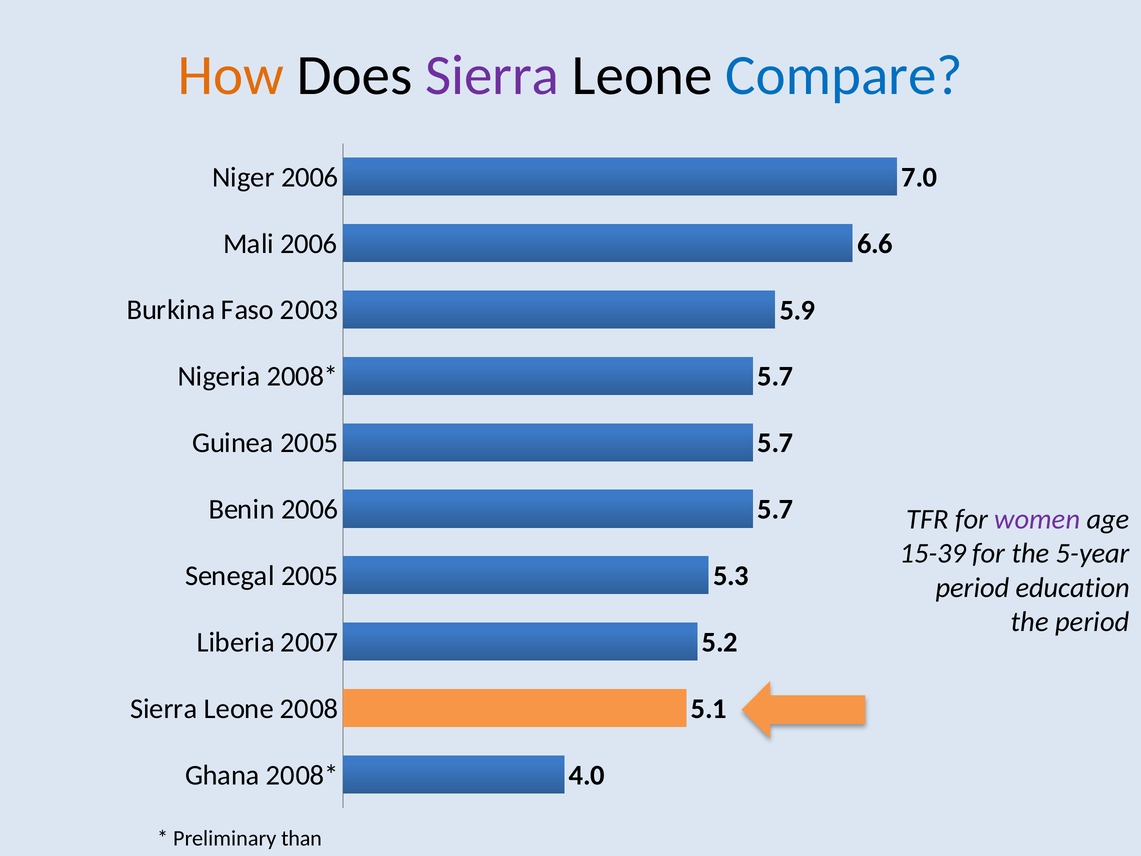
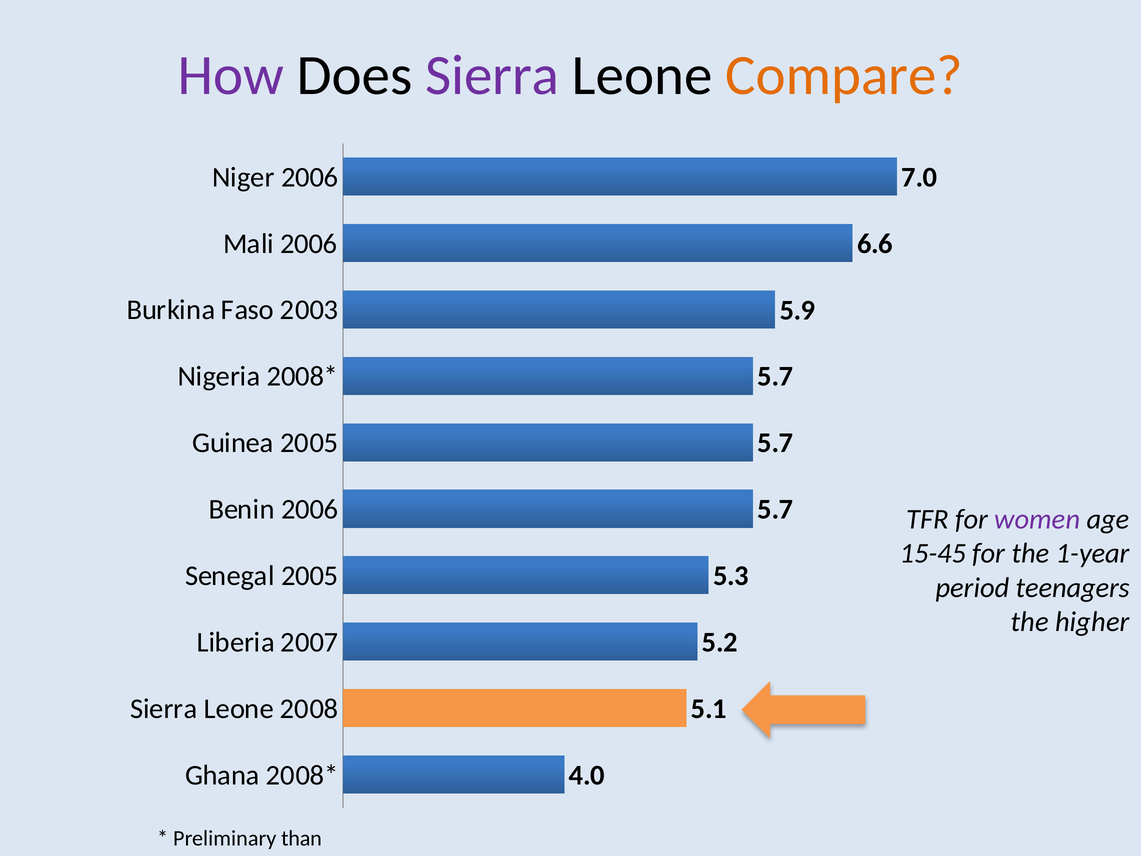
How colour: orange -> purple (231, 75)
Compare colour: blue -> orange (844, 75)
15-39: 15-39 -> 15-45 (933, 553)
5-year: 5-year -> 1-year (1093, 553)
education: education -> teenagers (1073, 588)
the period: period -> higher (1092, 622)
